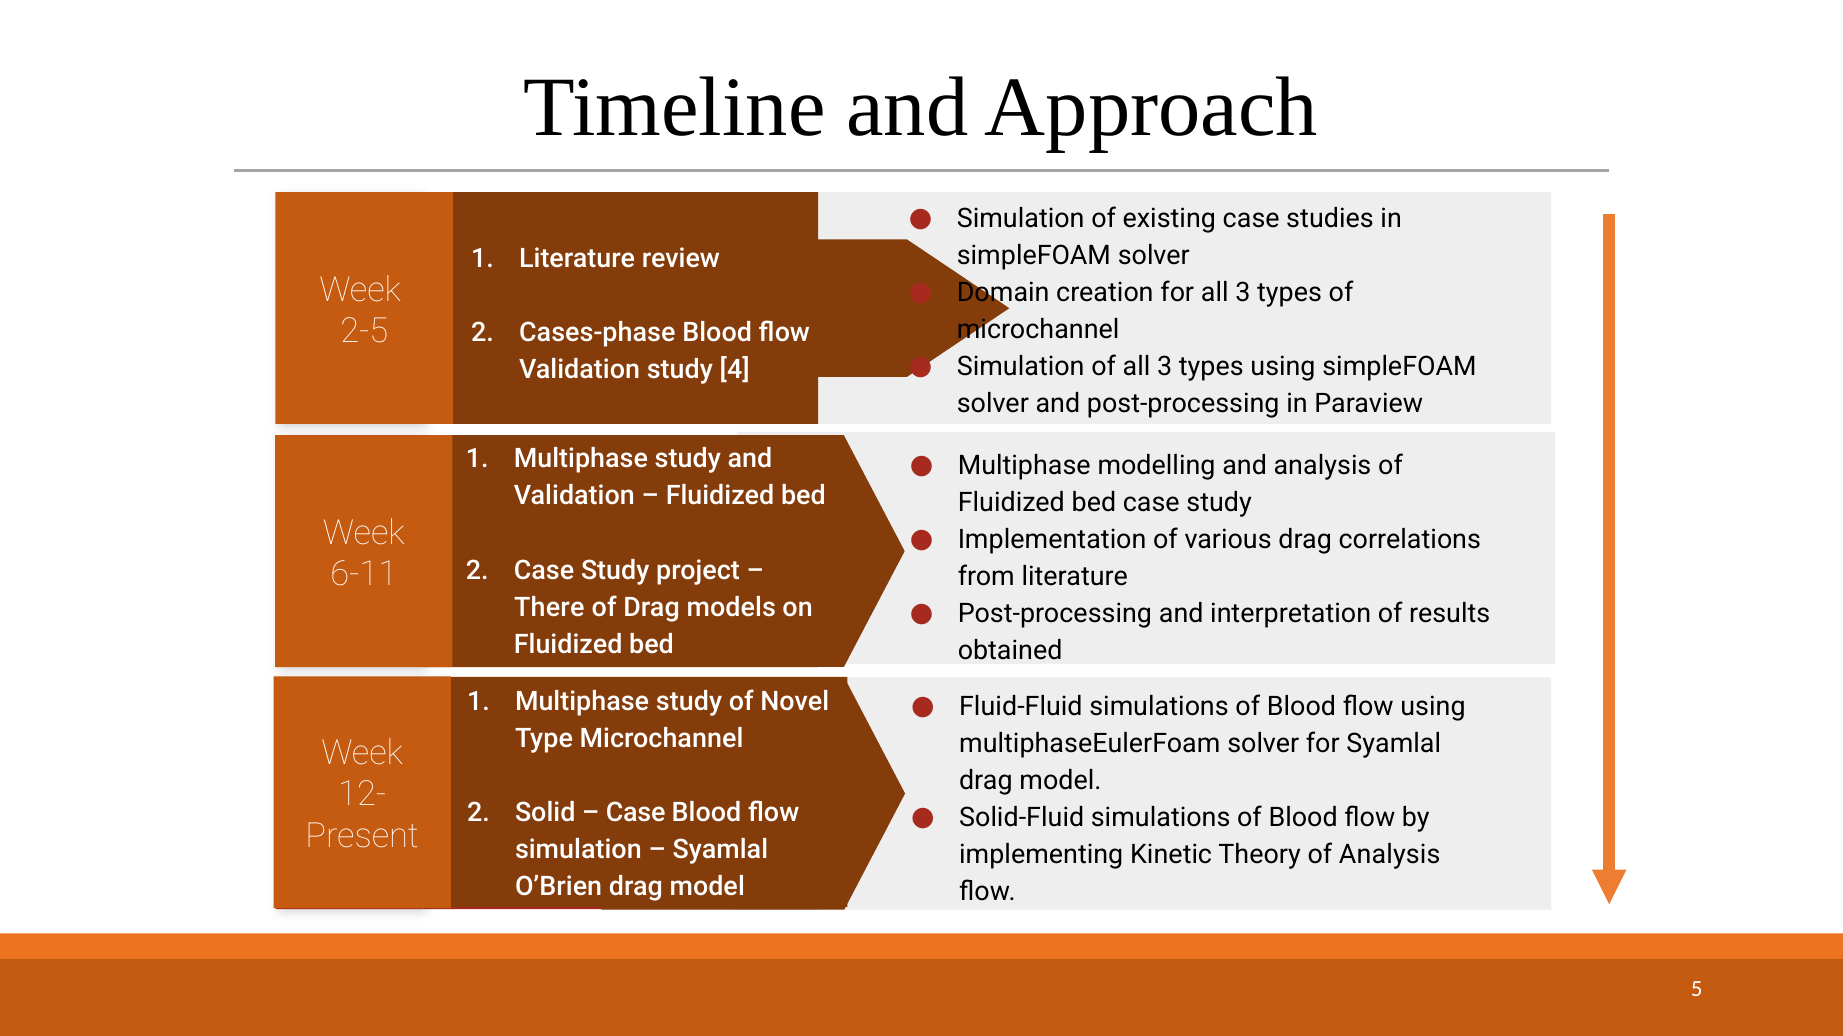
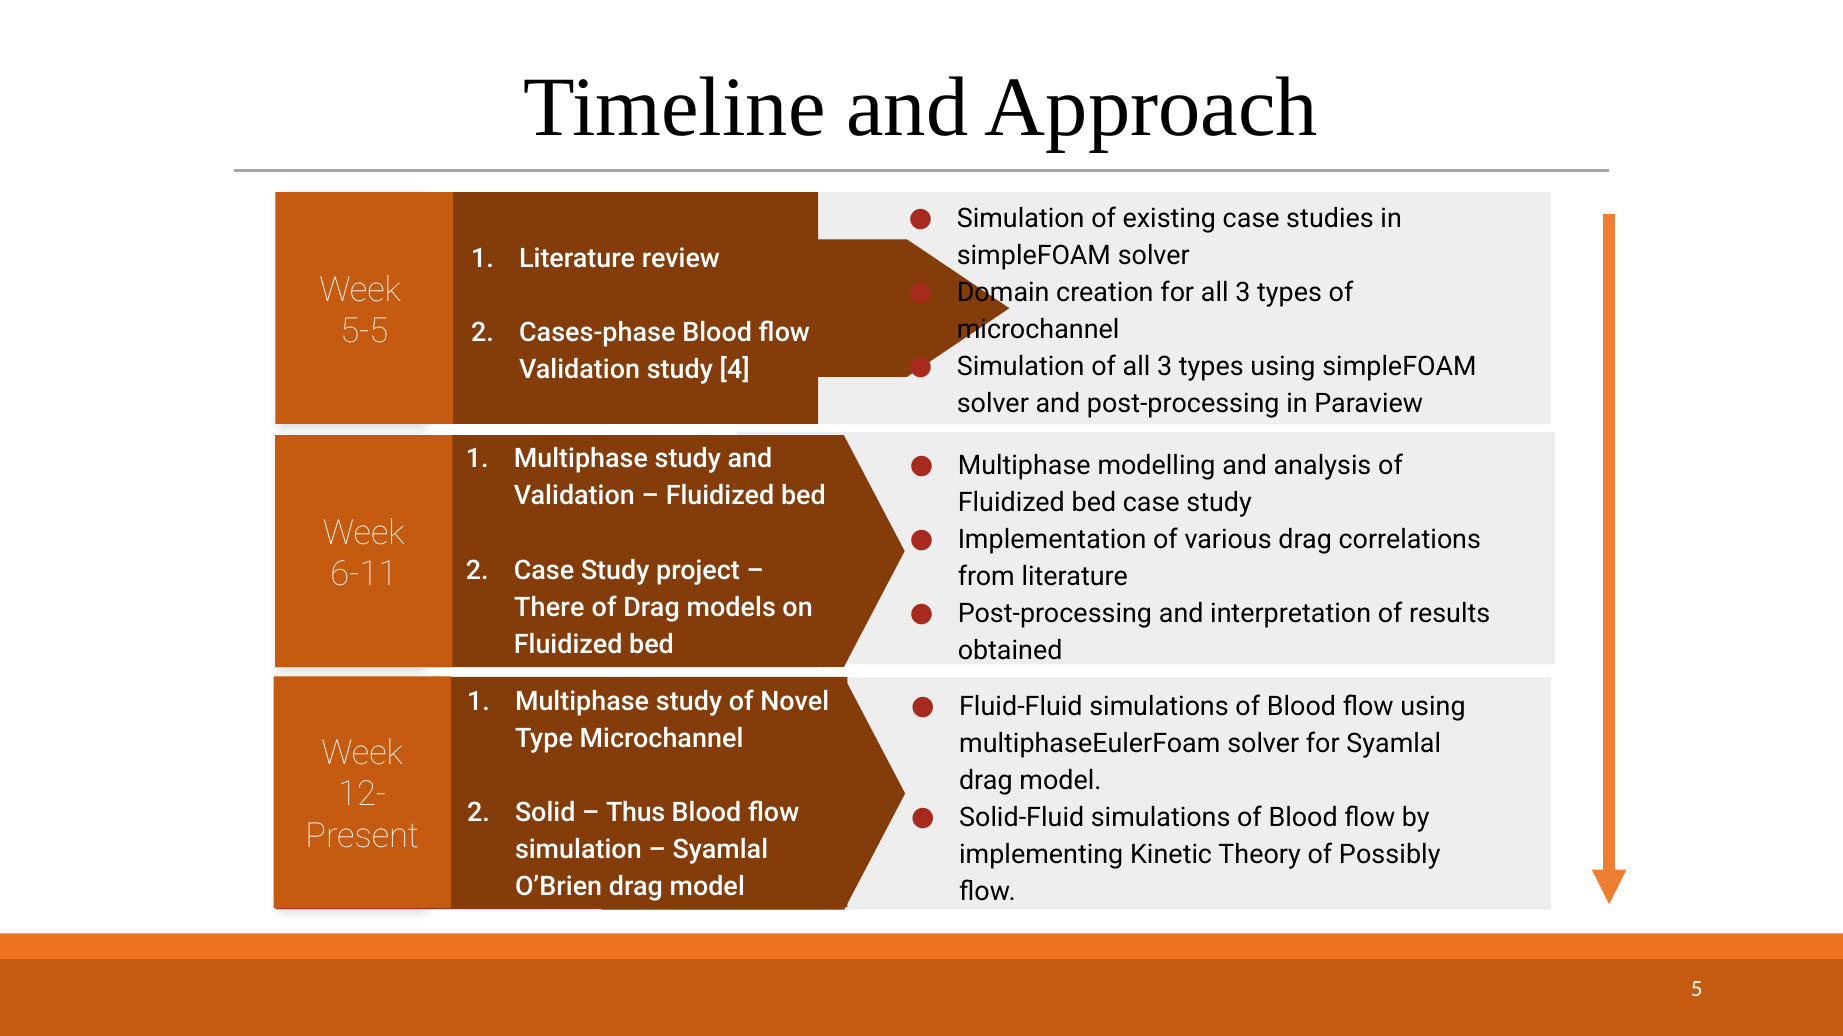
2-5: 2-5 -> 5-5 (364, 331)
Case: Case -> Thus (636, 813)
of Analysis: Analysis -> Possibly (1390, 856)
